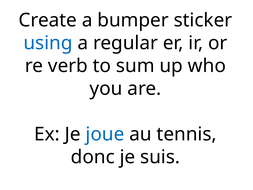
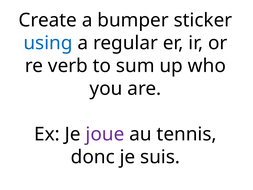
joue colour: blue -> purple (105, 134)
